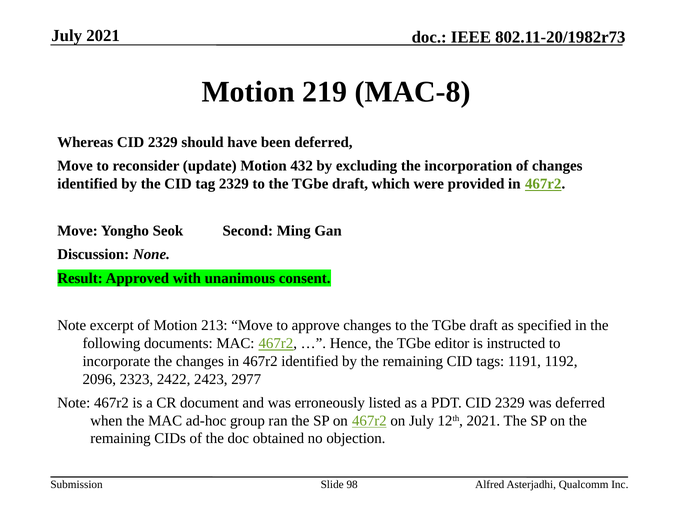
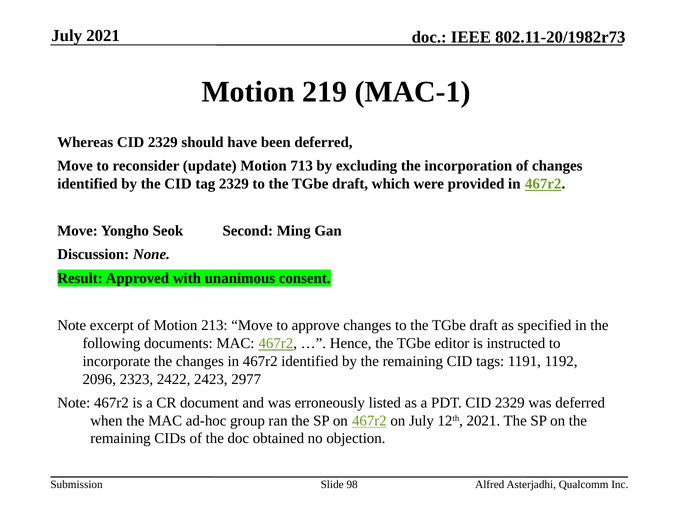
MAC-8: MAC-8 -> MAC-1 (413, 92)
432: 432 -> 713 (302, 166)
